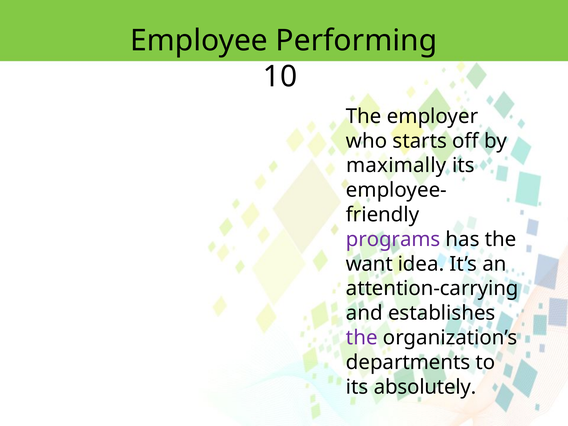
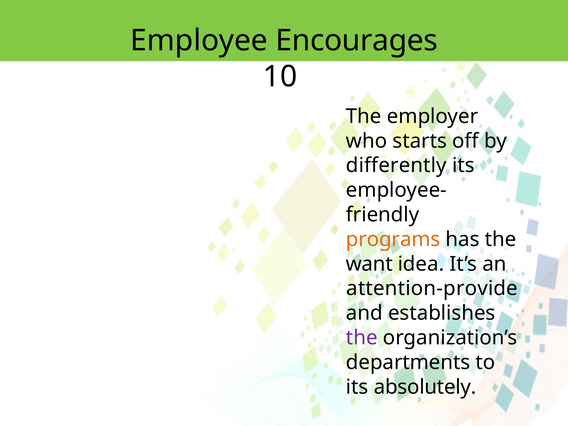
Performing: Performing -> Encourages (357, 41)
maximally: maximally -> differently (396, 166)
programs colour: purple -> orange (393, 239)
attention-carrying: attention-carrying -> attention-provide (432, 289)
